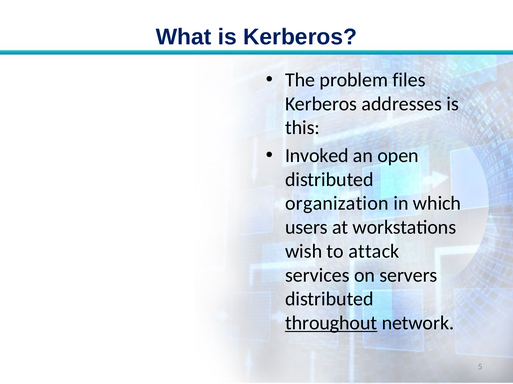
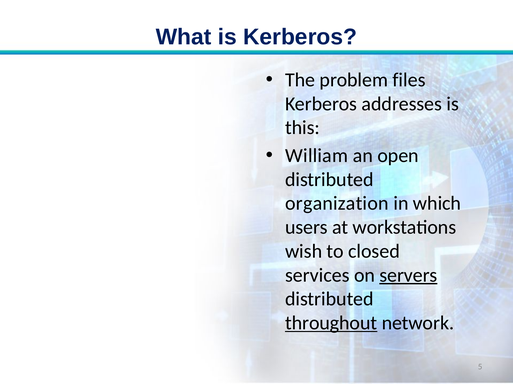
Invoked: Invoked -> William (317, 156)
attack: attack -> closed (374, 252)
servers underline: none -> present (408, 276)
